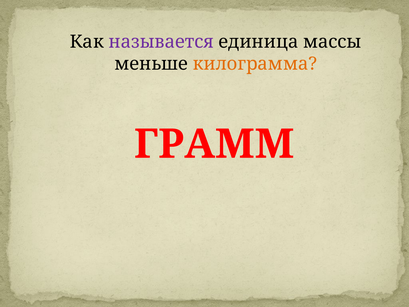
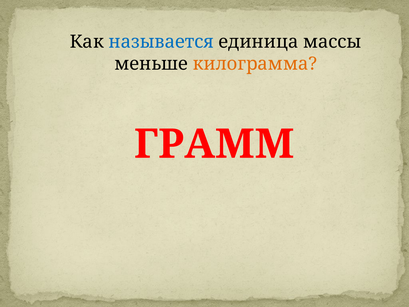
называется colour: purple -> blue (161, 42)
